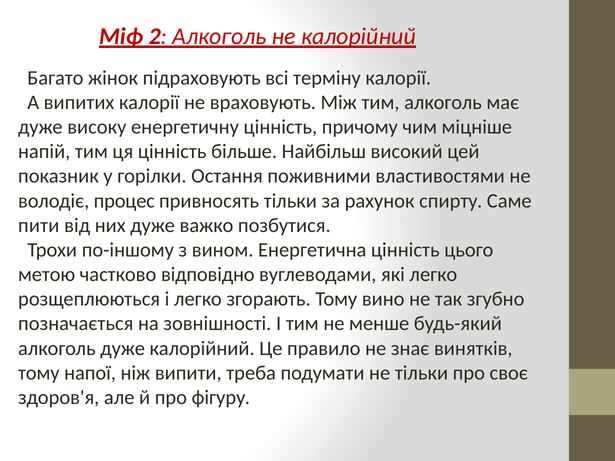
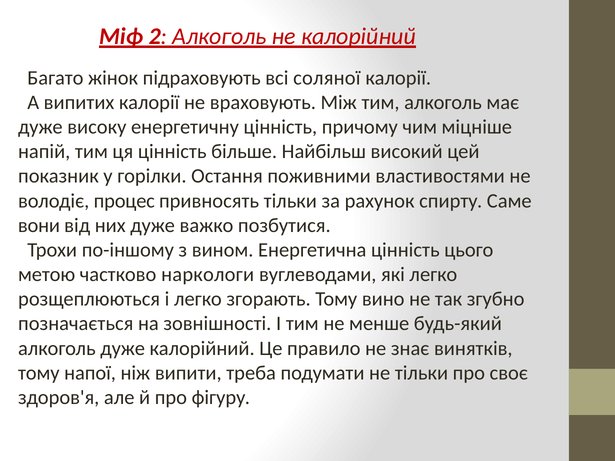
терміну: терміну -> соляної (327, 78)
пити: пити -> вони (39, 225)
відповідно: відповідно -> наркологи (208, 275)
